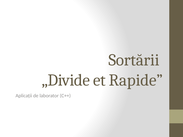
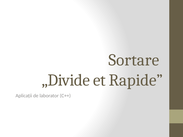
Sortării: Sortării -> Sortare (134, 60)
